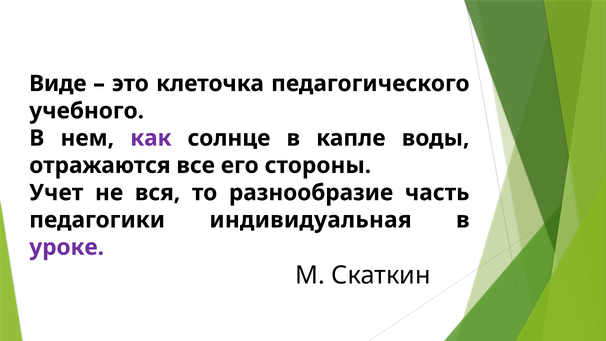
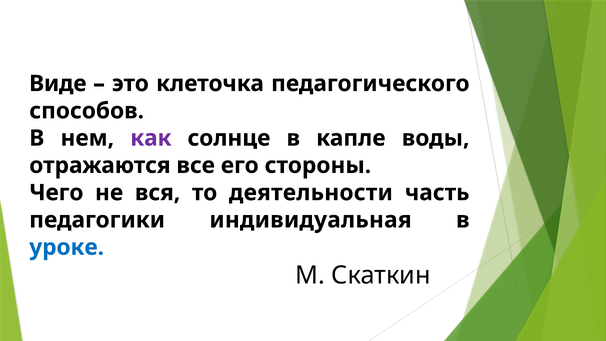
учебного: учебного -> способов (87, 111)
Учет: Учет -> Чего (56, 193)
разнообразие: разнообразие -> деятельности (311, 193)
уроке colour: purple -> blue (67, 247)
